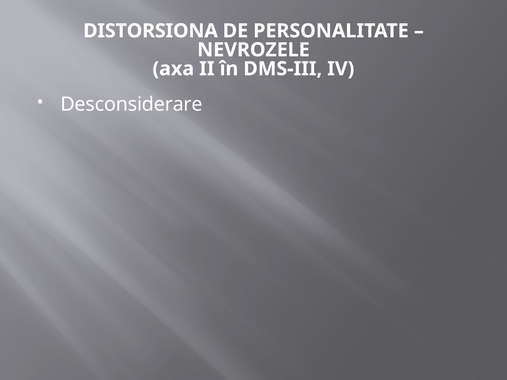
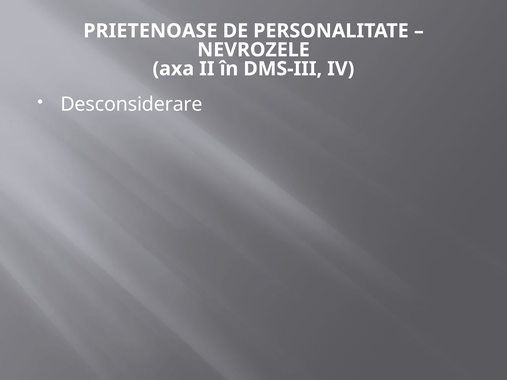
DISTORSIONA: DISTORSIONA -> PRIETENOASE (150, 31)
